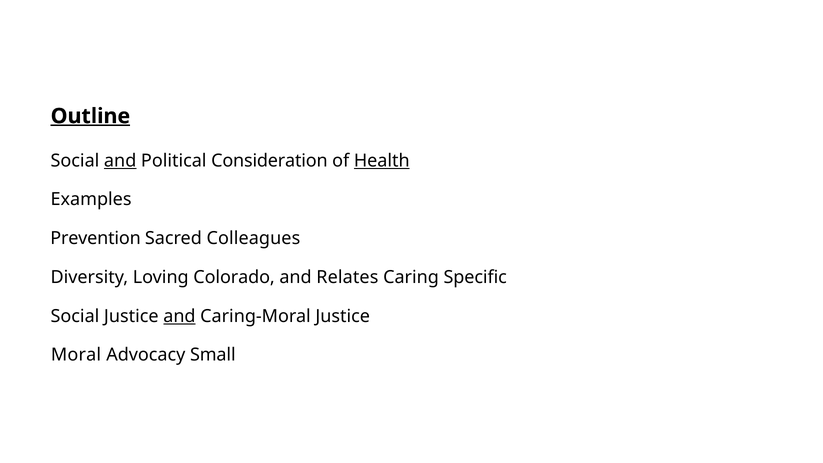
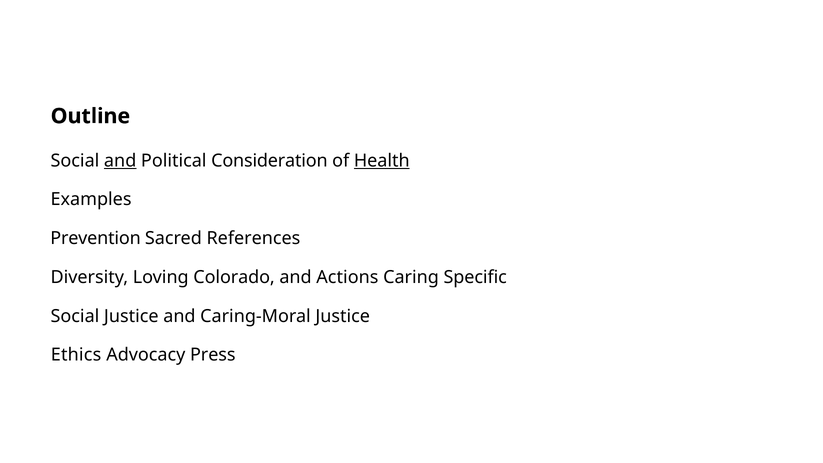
Outline underline: present -> none (90, 116)
Colleagues: Colleagues -> References (253, 238)
Relates: Relates -> Actions (347, 277)
and underline: present -> none (179, 316)
Moral: Moral -> Ethics (76, 355)
Small: Small -> Press (213, 355)
